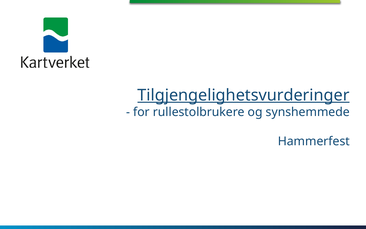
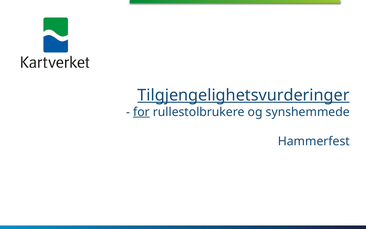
for underline: none -> present (141, 112)
